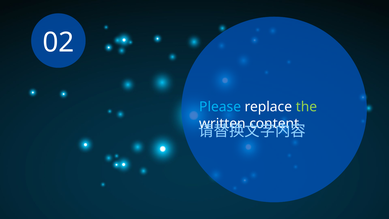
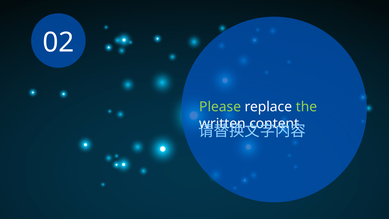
Please colour: light blue -> light green (220, 107)
